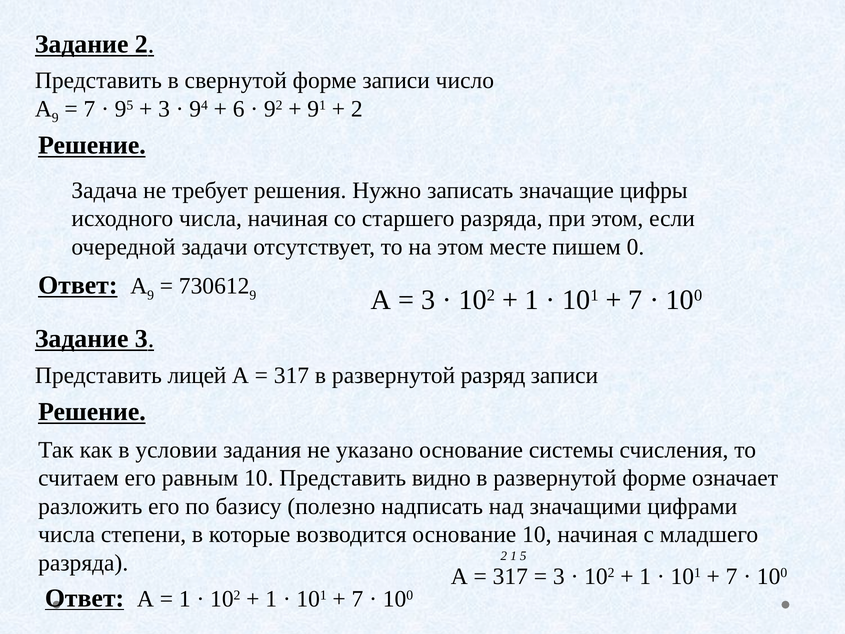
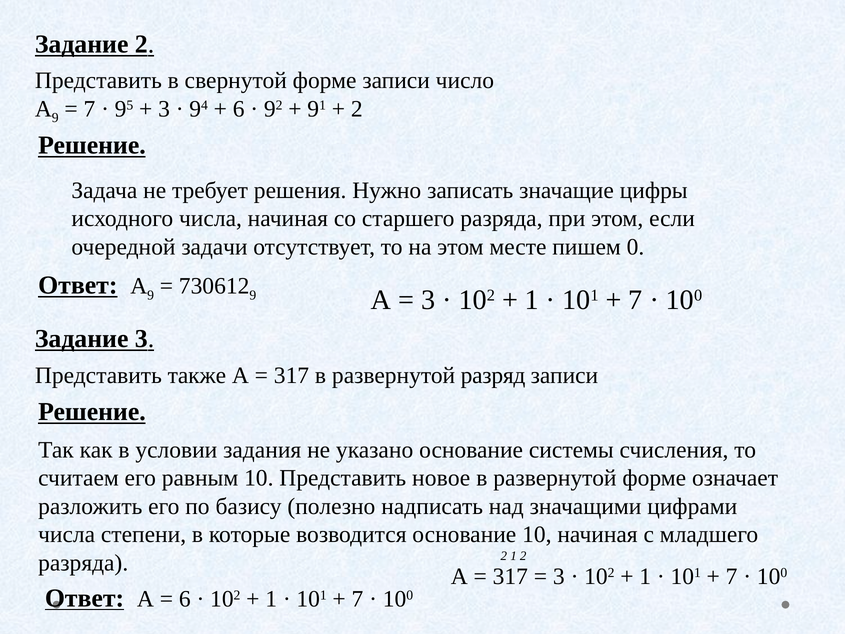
лицей: лицей -> также (197, 375)
видно: видно -> новое (441, 478)
1 5: 5 -> 2 (523, 556)
1: 1 -> 6 (185, 599)
